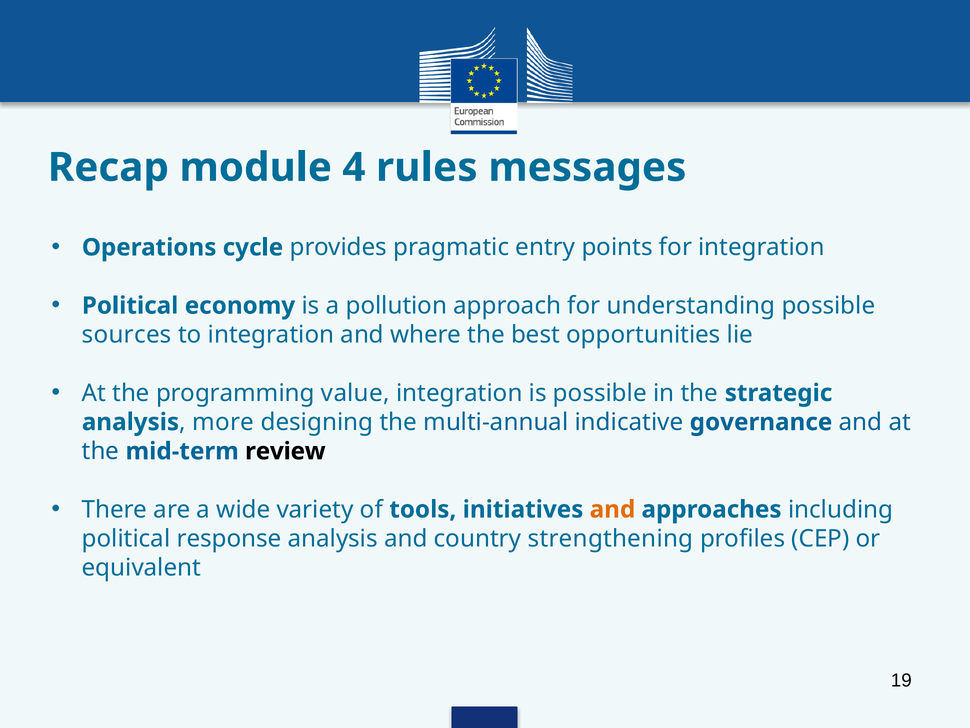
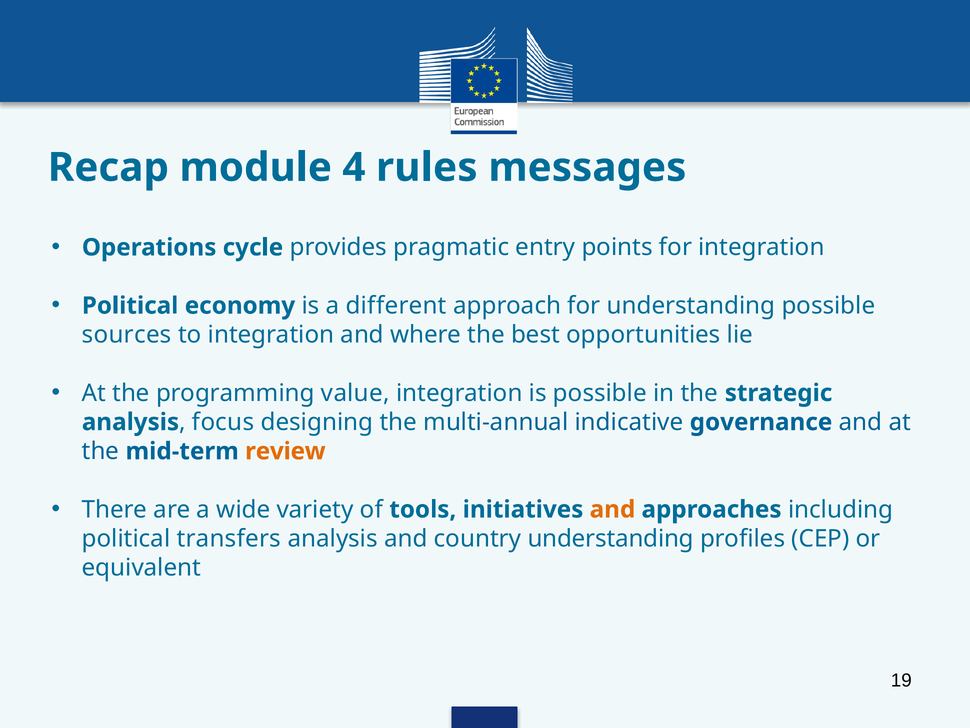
pollution: pollution -> different (396, 305)
more: more -> focus (223, 422)
review colour: black -> orange (285, 451)
response: response -> transfers (229, 538)
country strengthening: strengthening -> understanding (611, 538)
